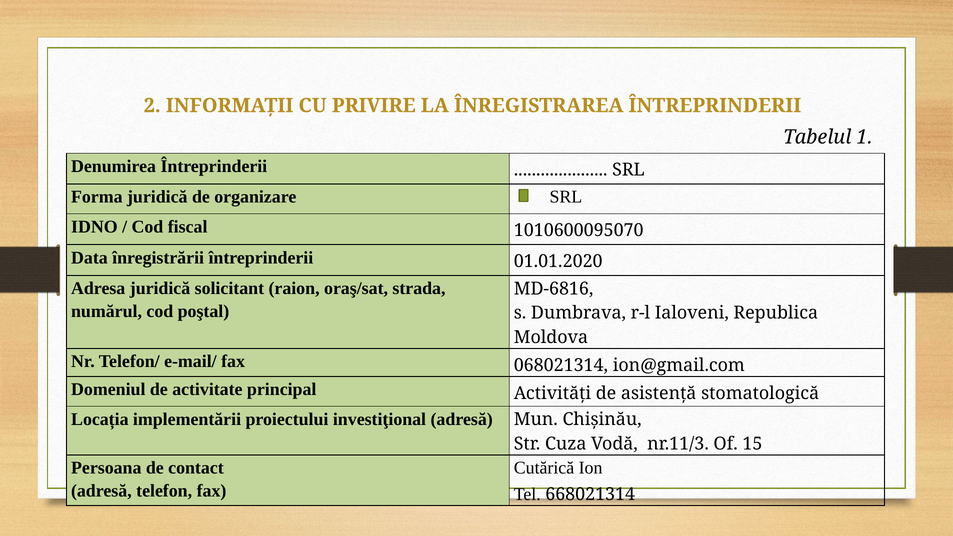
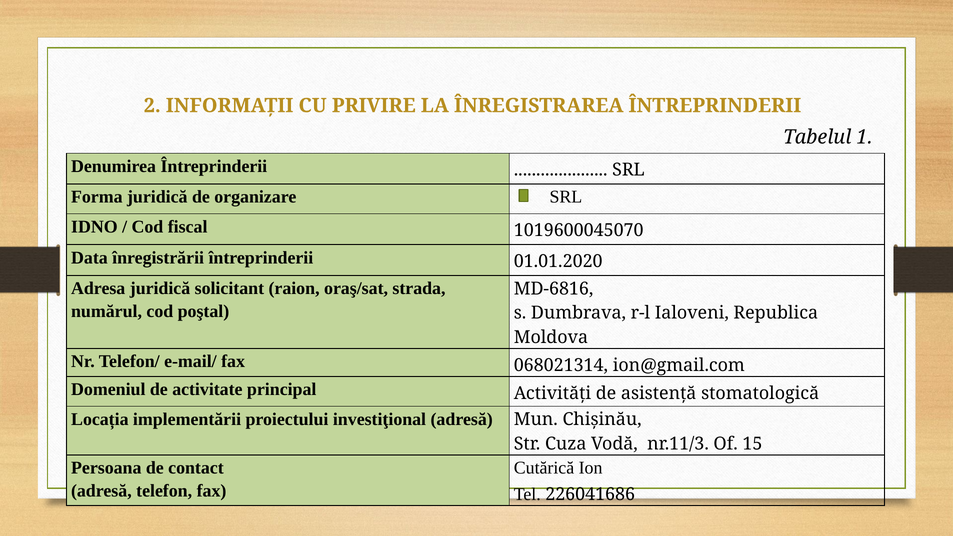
1010600095070: 1010600095070 -> 1019600045070 (579, 231)
668021314: 668021314 -> 226041686 (590, 494)
